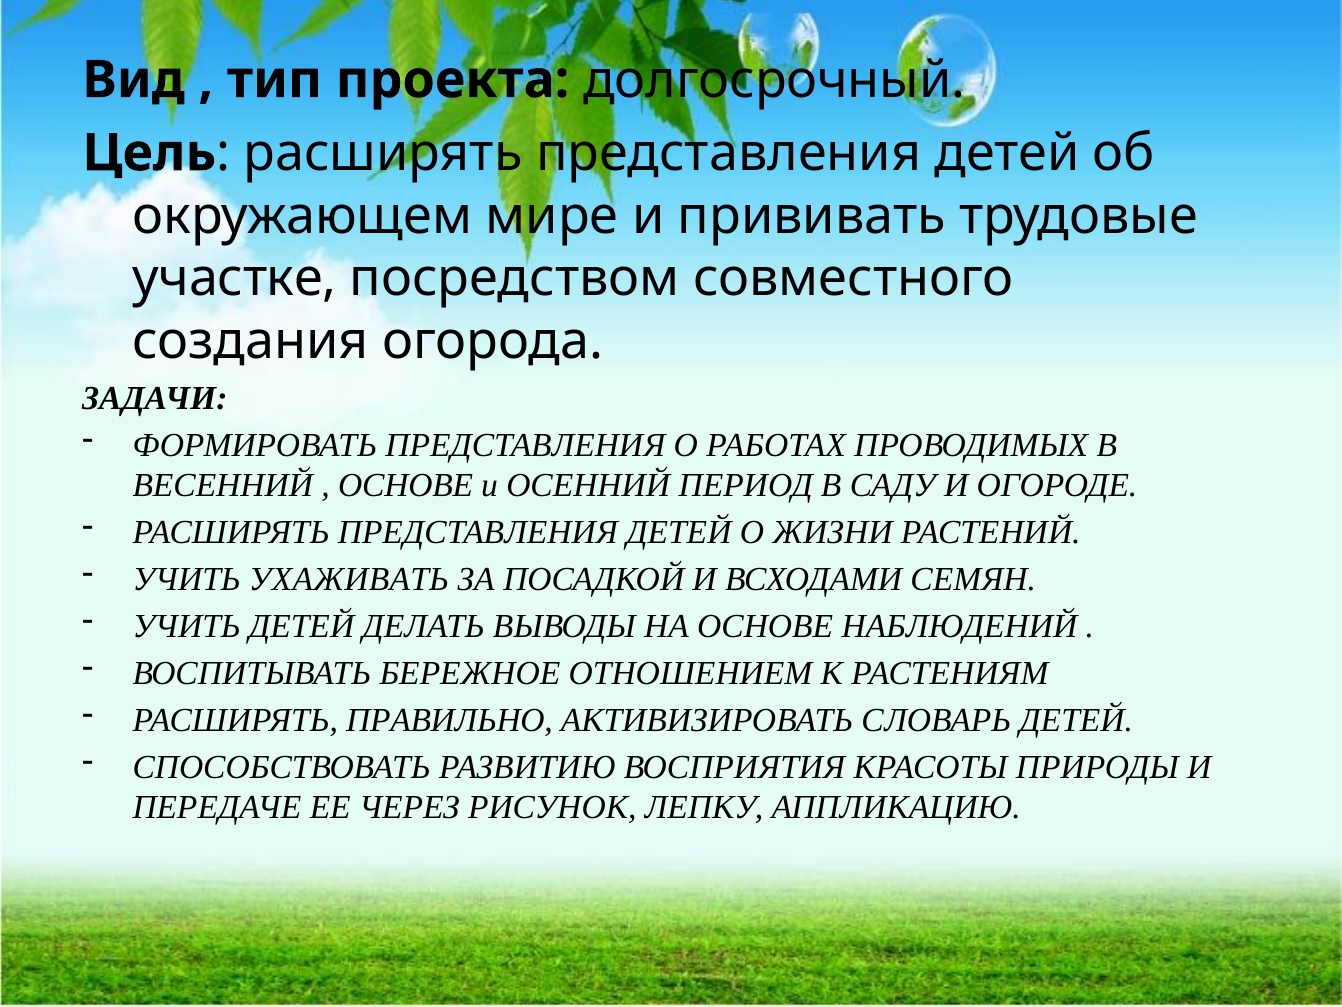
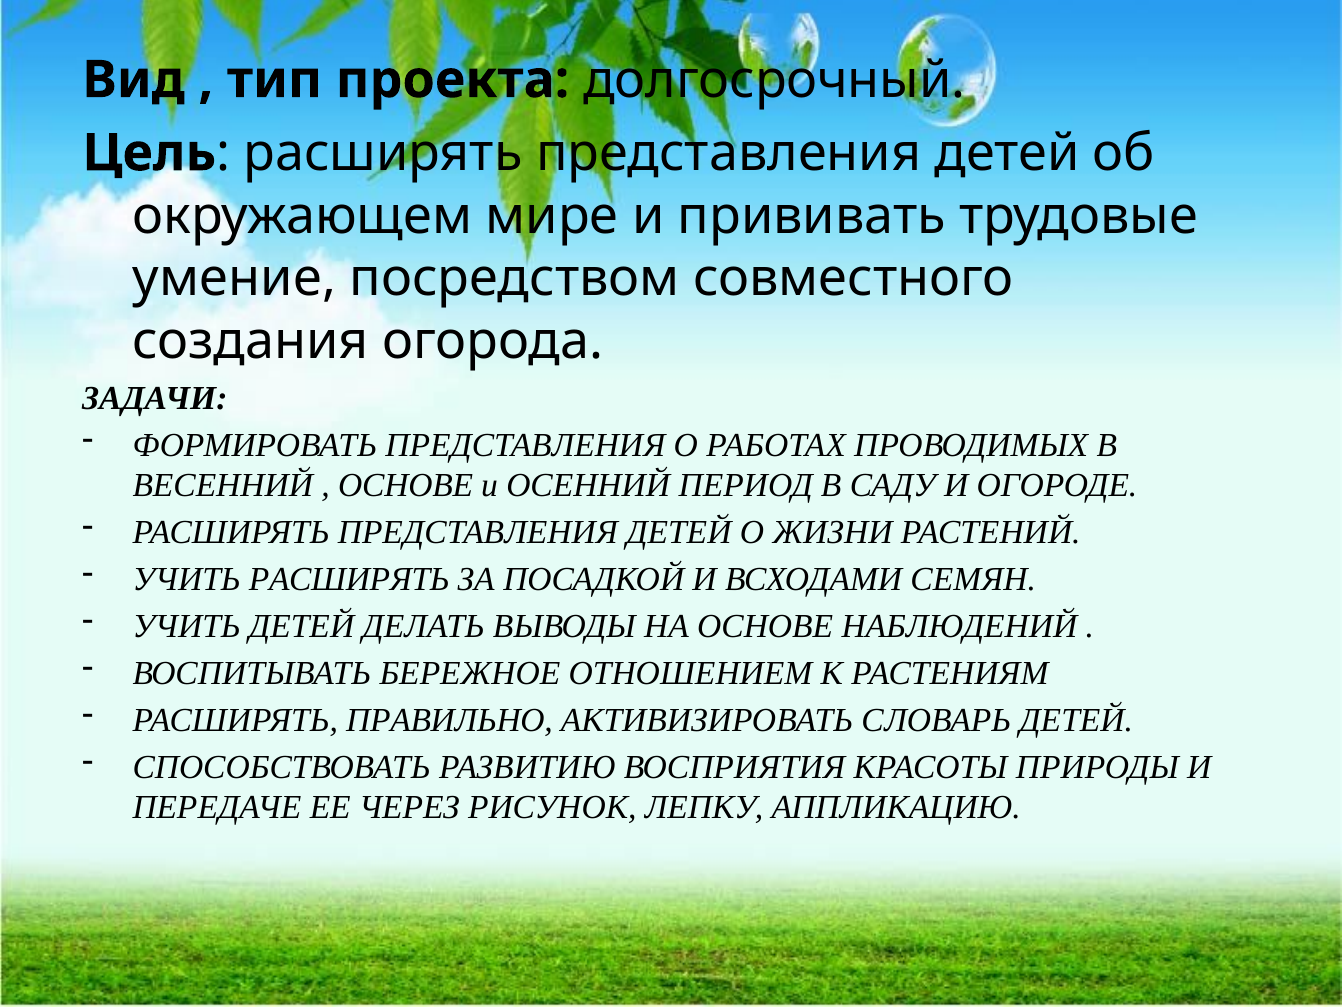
участке: участке -> умение (234, 278)
УЧИТЬ УХАЖИВАТЬ: УХАЖИВАТЬ -> РАСШИРЯТЬ (349, 579)
